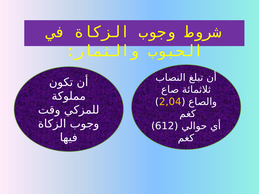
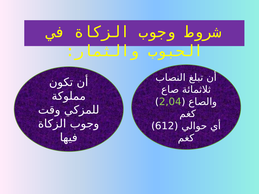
2,04 colour: yellow -> light green (170, 102)
